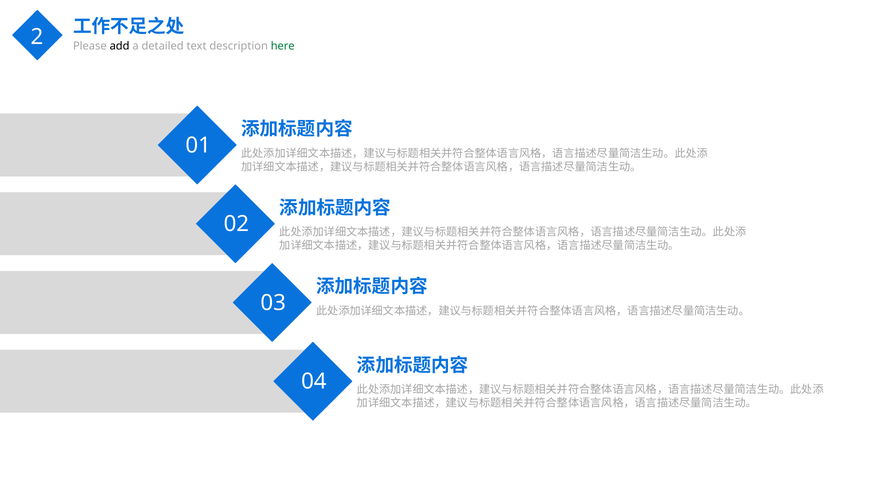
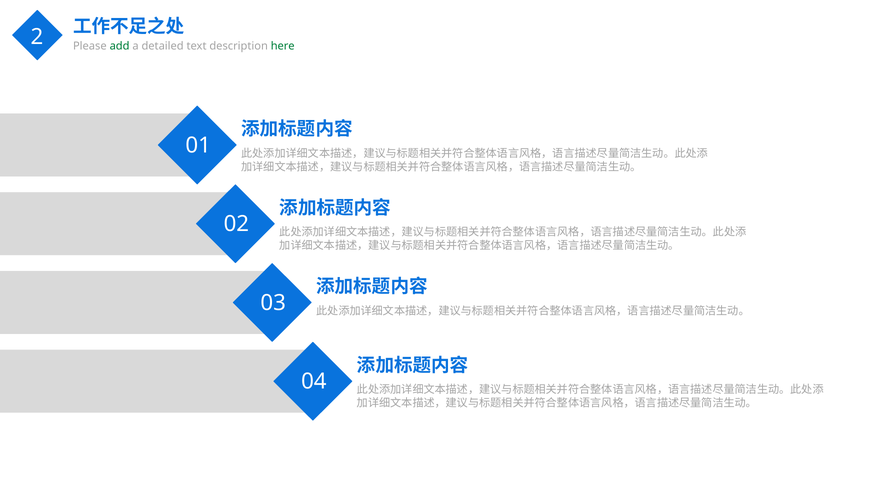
add colour: black -> green (120, 46)
